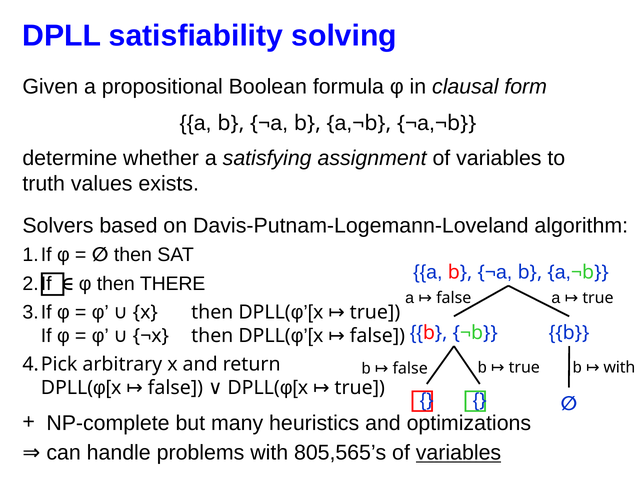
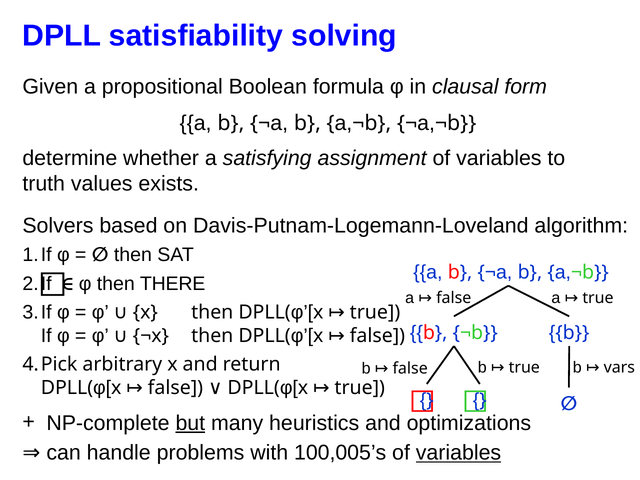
b with: with -> vars (619, 367)
but underline: none -> present (190, 423)
805,565’s: 805,565’s -> 100,005’s (340, 453)
